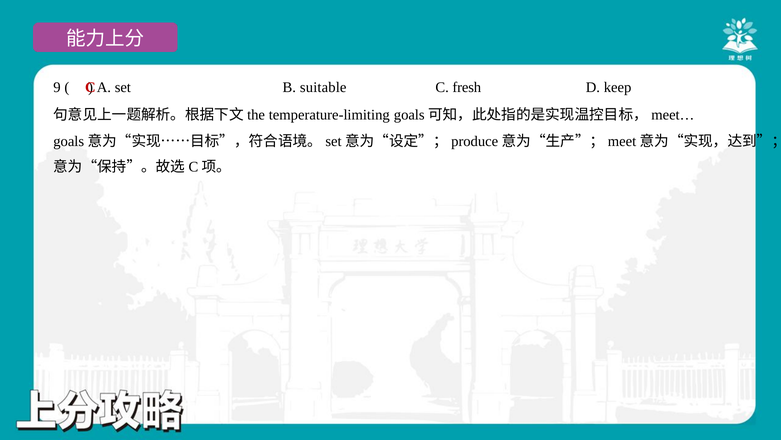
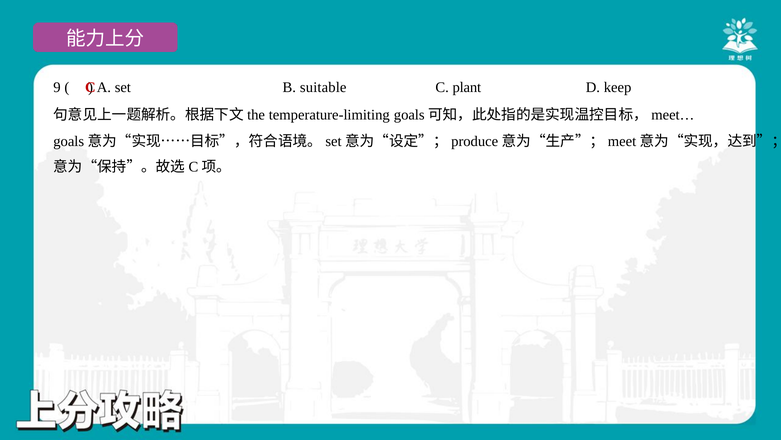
fresh: fresh -> plant (467, 87)
